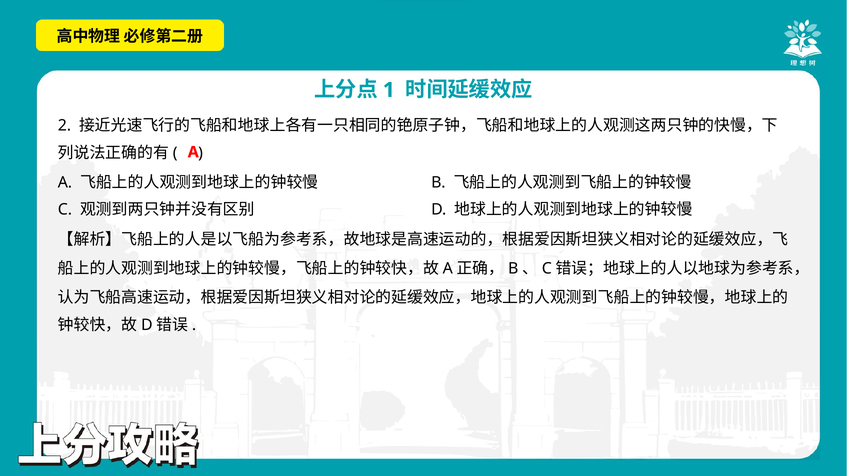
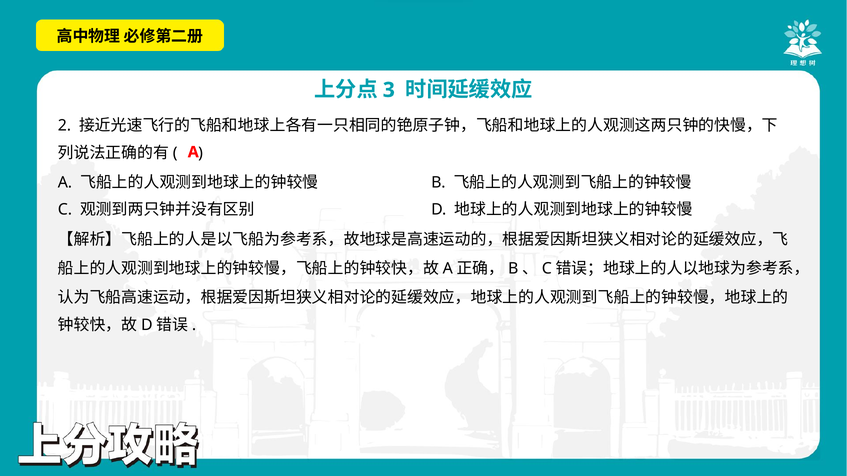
1: 1 -> 3 (389, 90)
